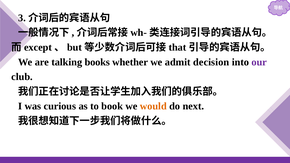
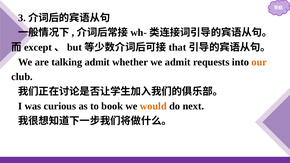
talking books: books -> admit (97, 62)
decision: decision -> requests (211, 62)
our colour: purple -> orange (259, 62)
